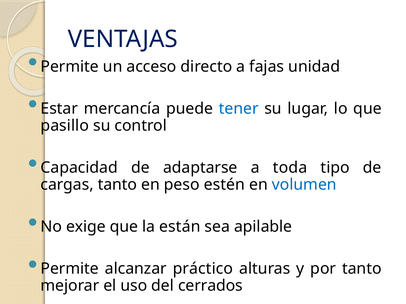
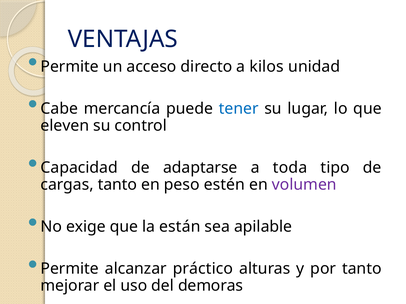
fajas: fajas -> kilos (267, 67)
Estar: Estar -> Cabe (59, 109)
pasillo: pasillo -> eleven (65, 126)
volumen colour: blue -> purple (304, 185)
cerrados: cerrados -> demoras (211, 286)
